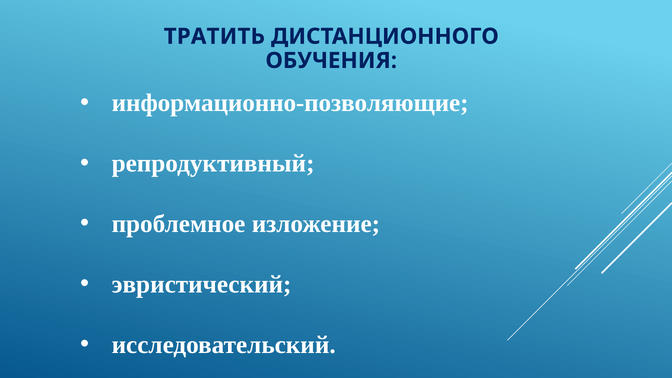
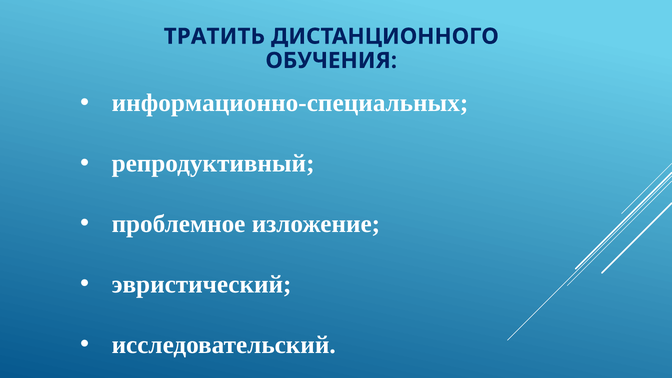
информационно-позволяющие: информационно-позволяющие -> информационно-специальных (290, 103)
